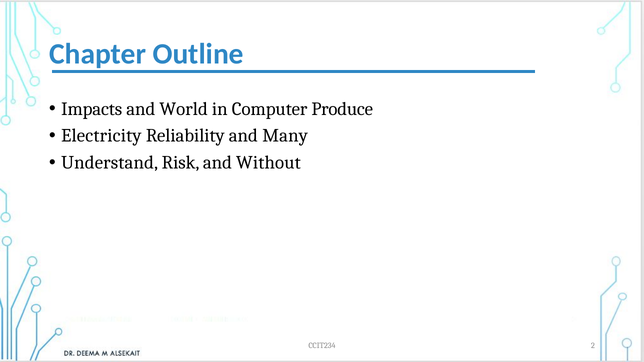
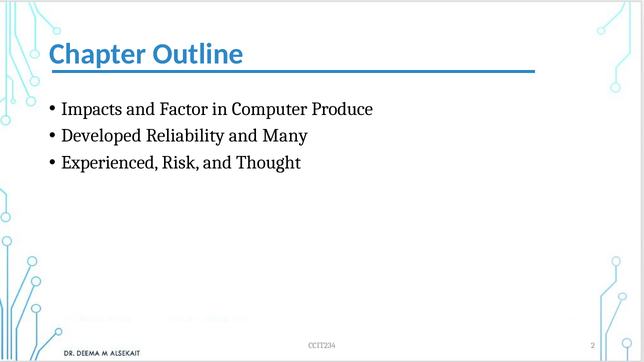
World: World -> Factor (184, 109)
Electricity: Electricity -> Developed (101, 136)
Understand: Understand -> Experienced (110, 163)
Without: Without -> Thought (269, 163)
